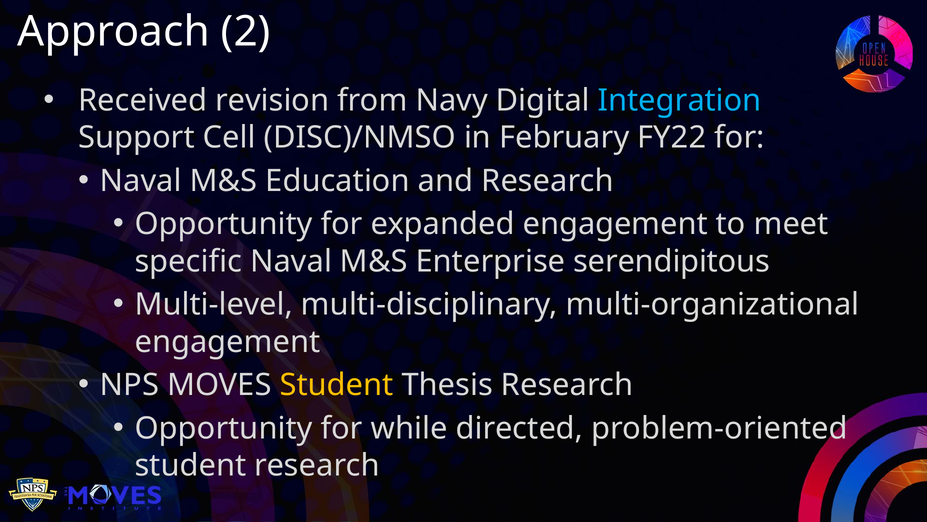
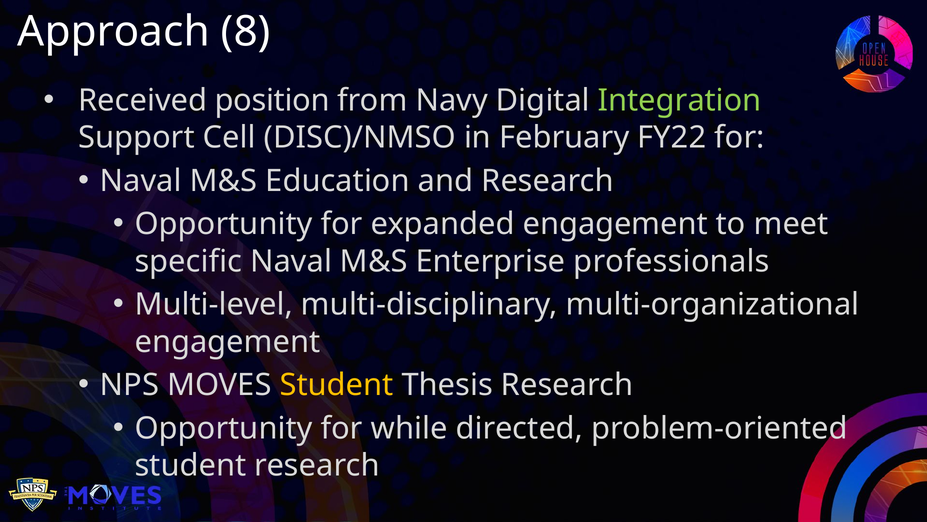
2: 2 -> 8 (246, 32)
revision: revision -> position (272, 100)
Integration colour: light blue -> light green (680, 100)
serendipitous: serendipitous -> professionals (672, 261)
